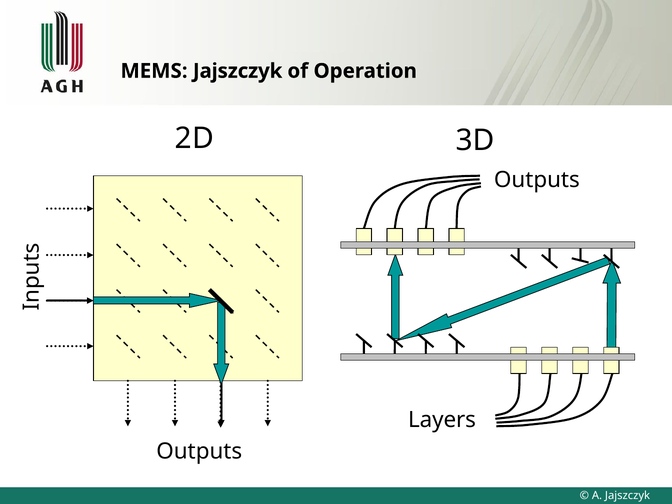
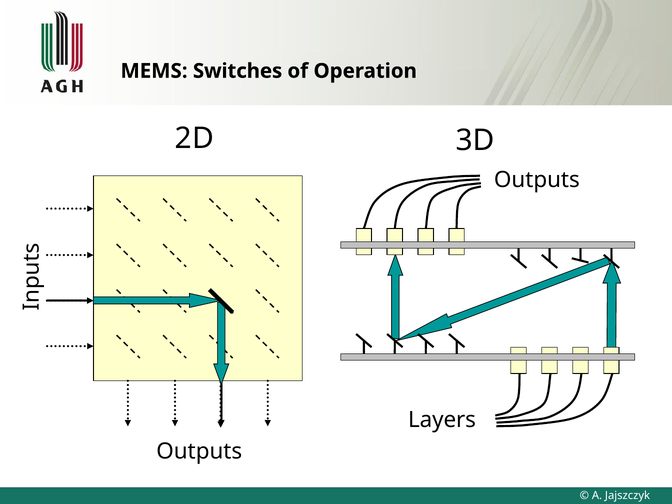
MEMS Jajszczyk: Jajszczyk -> Switches (238, 71)
